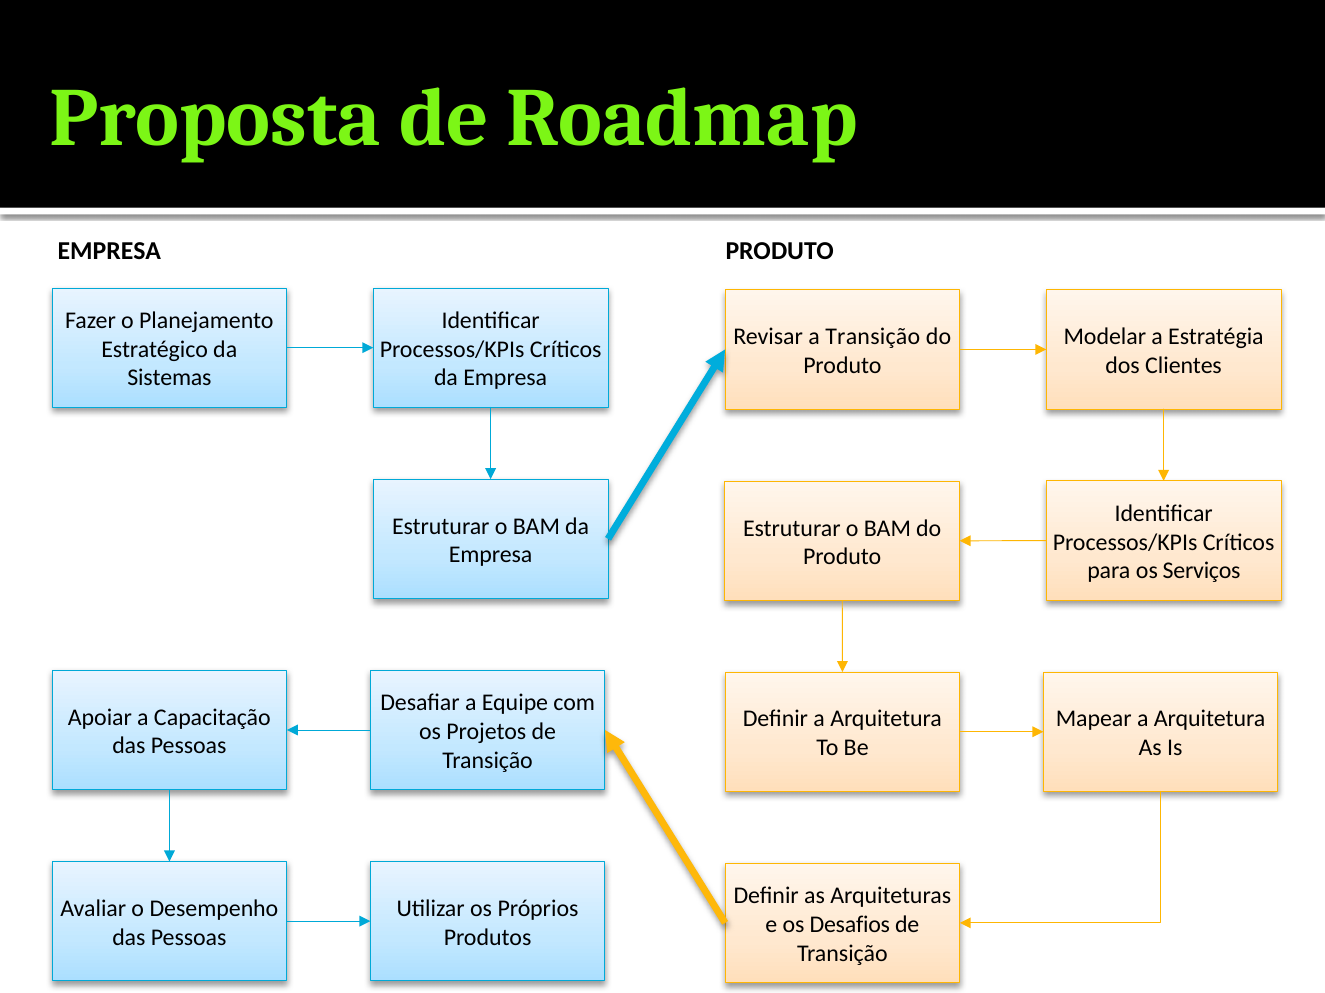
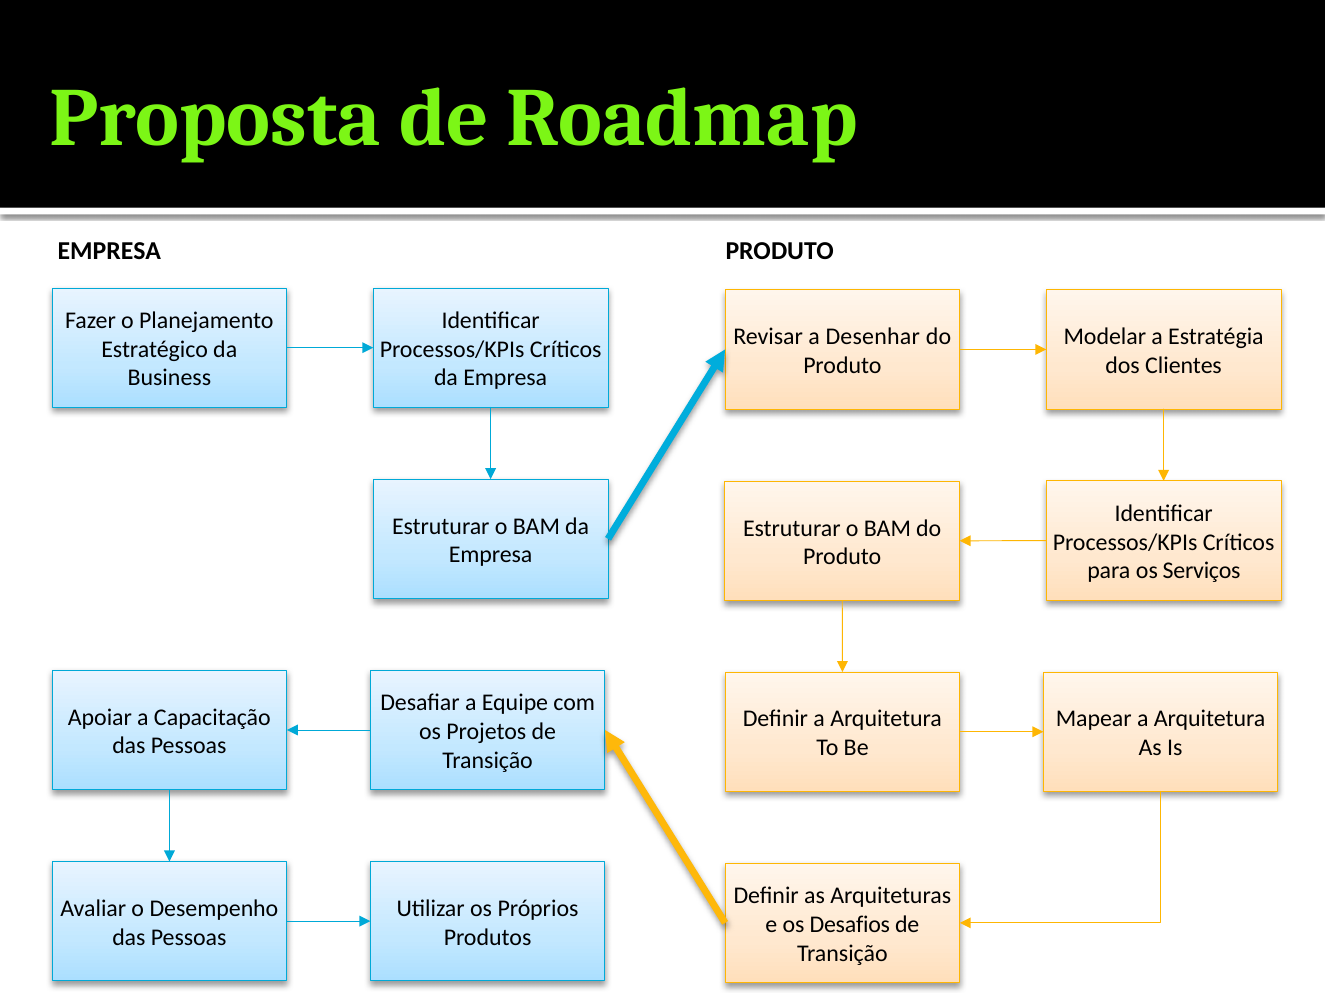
a Transição: Transição -> Desenhar (873, 337)
Sistemas: Sistemas -> Business (169, 378)
